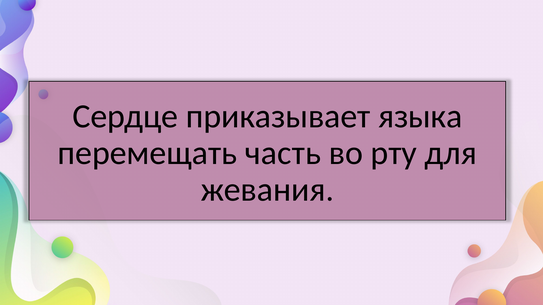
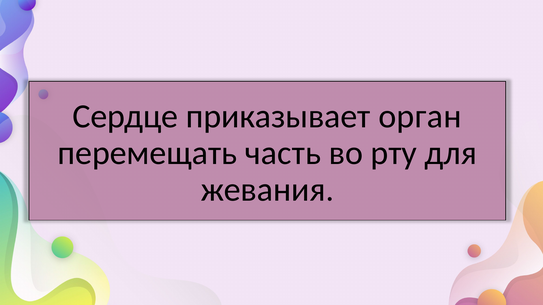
языка: языка -> орган (420, 117)
